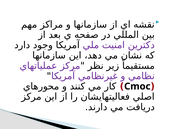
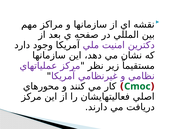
Cmoc colour: black -> green (137, 86)
